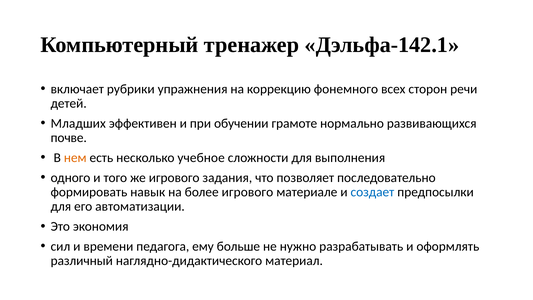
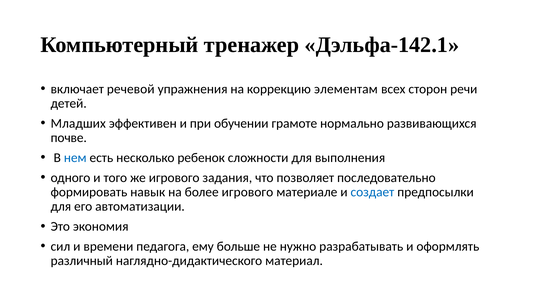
рубрики: рубрики -> речевой (131, 89)
фонемного: фонемного -> элементам (346, 89)
нем colour: orange -> blue (75, 158)
учебное: учебное -> ребенок (201, 158)
